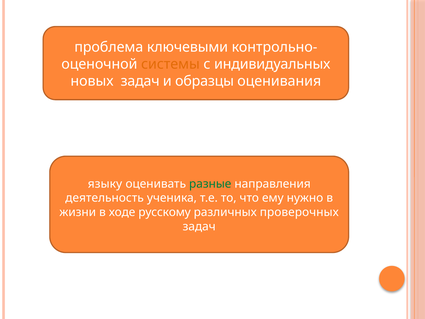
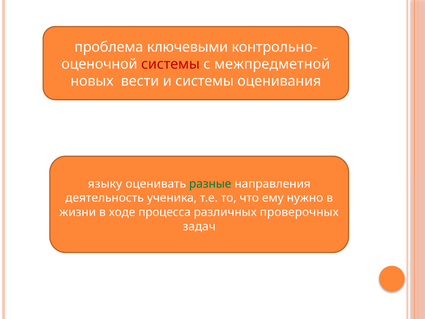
системы colour: orange -> red (170, 64)
индивидуальных: индивидуальных -> межпредметной (272, 64)
новых задач: задач -> вести (140, 81)
и образцы: образцы -> системы (205, 81)
русскому: русскому -> процесса (165, 212)
